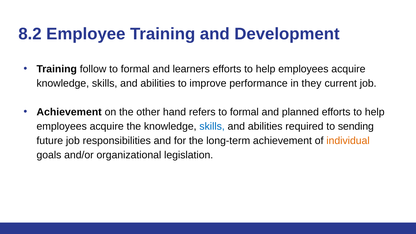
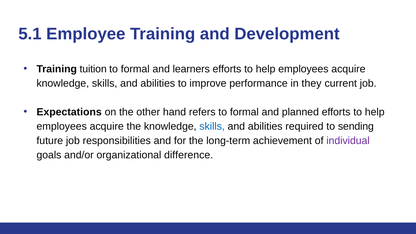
8.2: 8.2 -> 5.1 (30, 34)
follow: follow -> tuition (93, 69)
Achievement: Achievement -> Expectations (69, 112)
individual colour: orange -> purple (348, 141)
legislation: legislation -> difference (189, 155)
